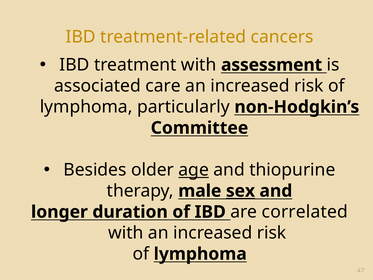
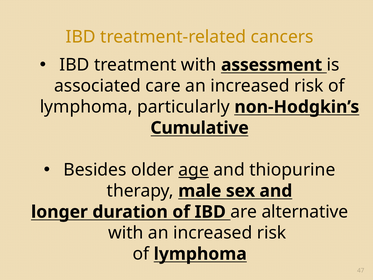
Committee: Committee -> Cumulative (200, 128)
sex underline: present -> none (240, 191)
correlated: correlated -> alternative (305, 212)
